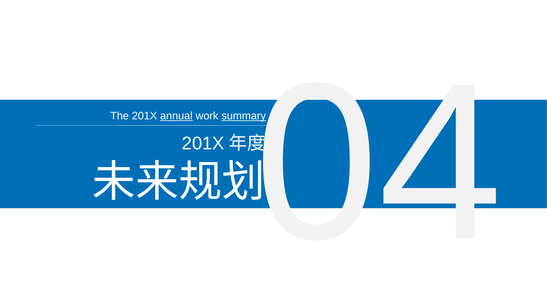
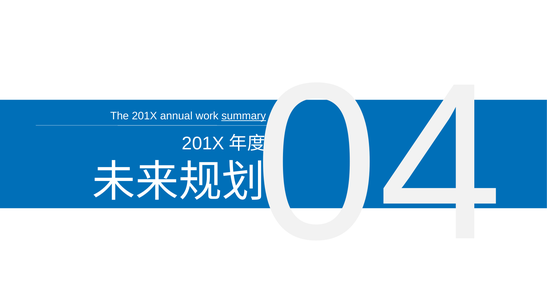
annual underline: present -> none (176, 116)
